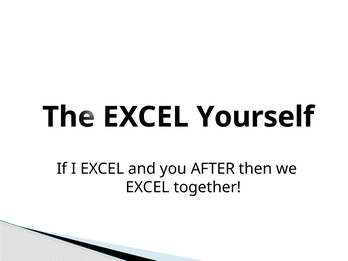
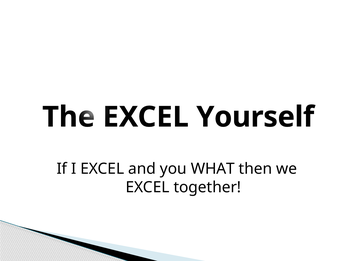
AFTER: AFTER -> WHAT (213, 169)
